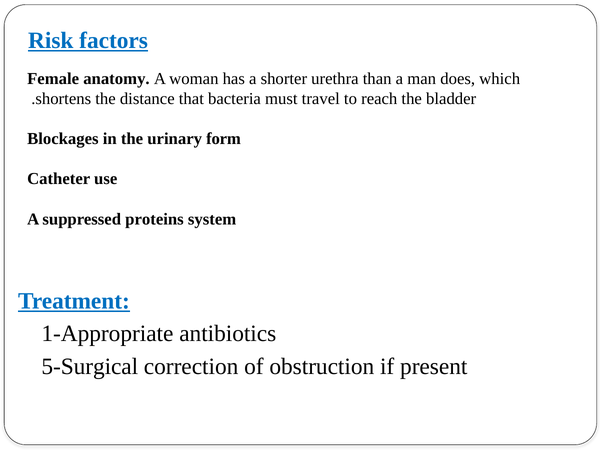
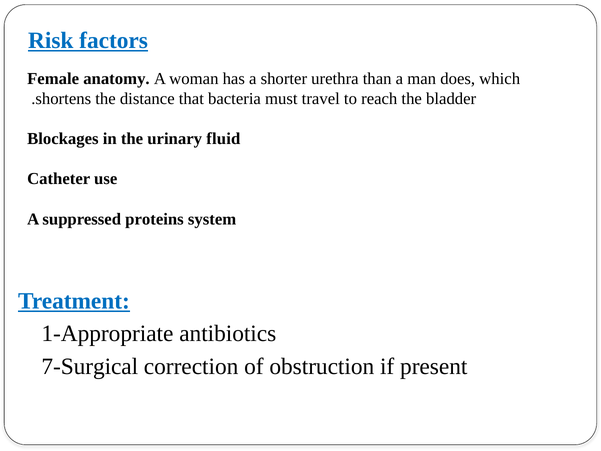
form: form -> fluid (223, 139)
5-Surgical: 5-Surgical -> 7-Surgical (90, 366)
